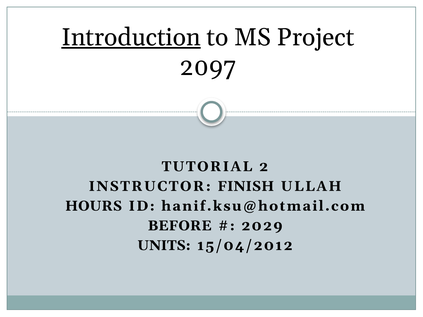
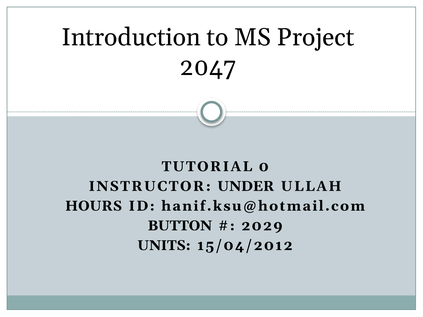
Introduction underline: present -> none (131, 37)
2097: 2097 -> 2047 (208, 67)
2: 2 -> 0 (264, 167)
FINISH: FINISH -> UNDER (246, 186)
BEFORE: BEFORE -> BUTTON (180, 226)
